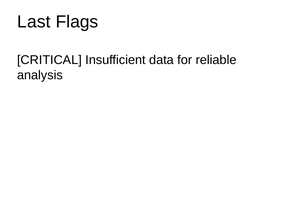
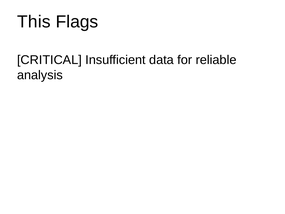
Last: Last -> This (34, 22)
